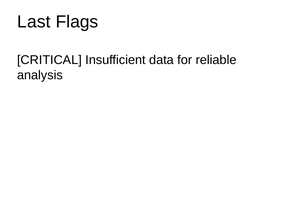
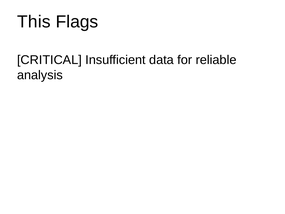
Last: Last -> This (34, 22)
